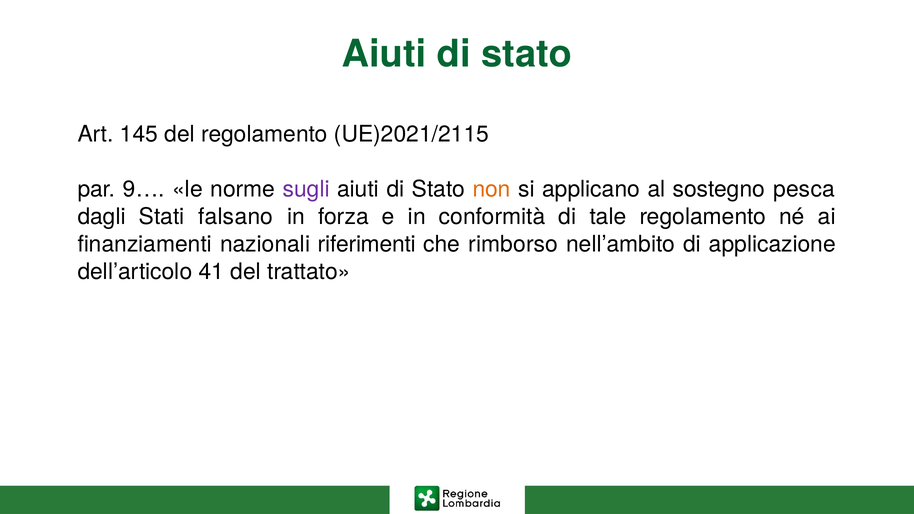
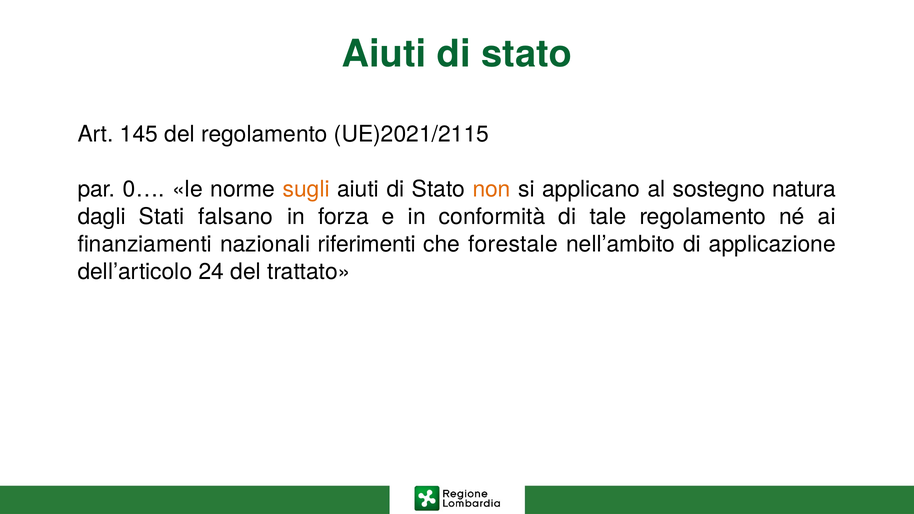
9…: 9… -> 0… (144, 189)
sugli colour: purple -> orange (306, 189)
pesca: pesca -> natura (804, 189)
rimborso: rimborso -> forestale (513, 244)
41: 41 -> 24 (211, 272)
